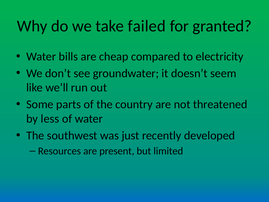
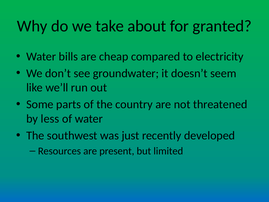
failed: failed -> about (147, 26)
